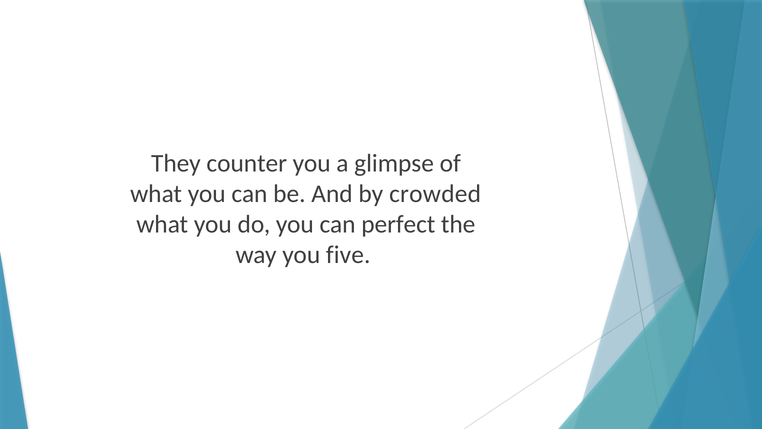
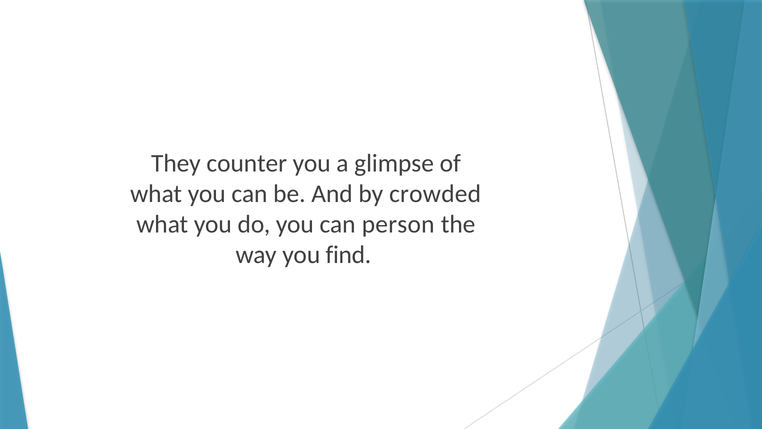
perfect: perfect -> person (398, 224)
five: five -> find (348, 255)
